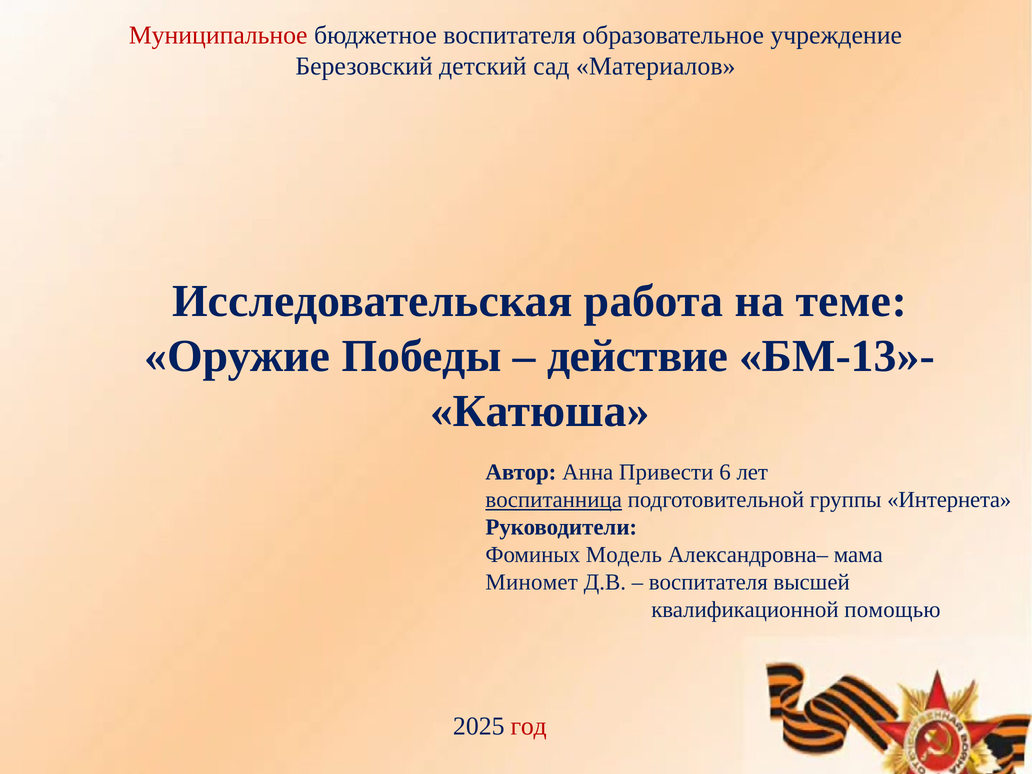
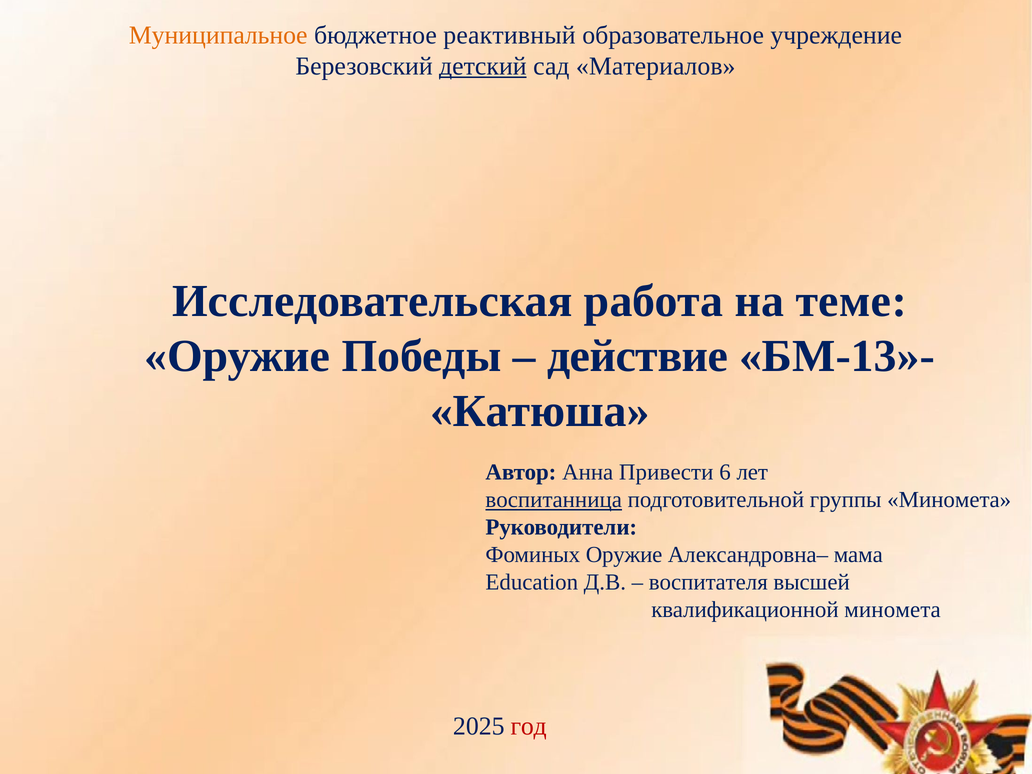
Муниципальное colour: red -> orange (218, 35)
бюджетное воспитателя: воспитателя -> реактивный (509, 35)
детский underline: none -> present (483, 66)
группы Интернета: Интернета -> Миномета (949, 500)
Фоминых Модель: Модель -> Оружие (624, 555)
Миномет: Миномет -> Education (532, 582)
квалификационной помощью: помощью -> миномета (893, 610)
